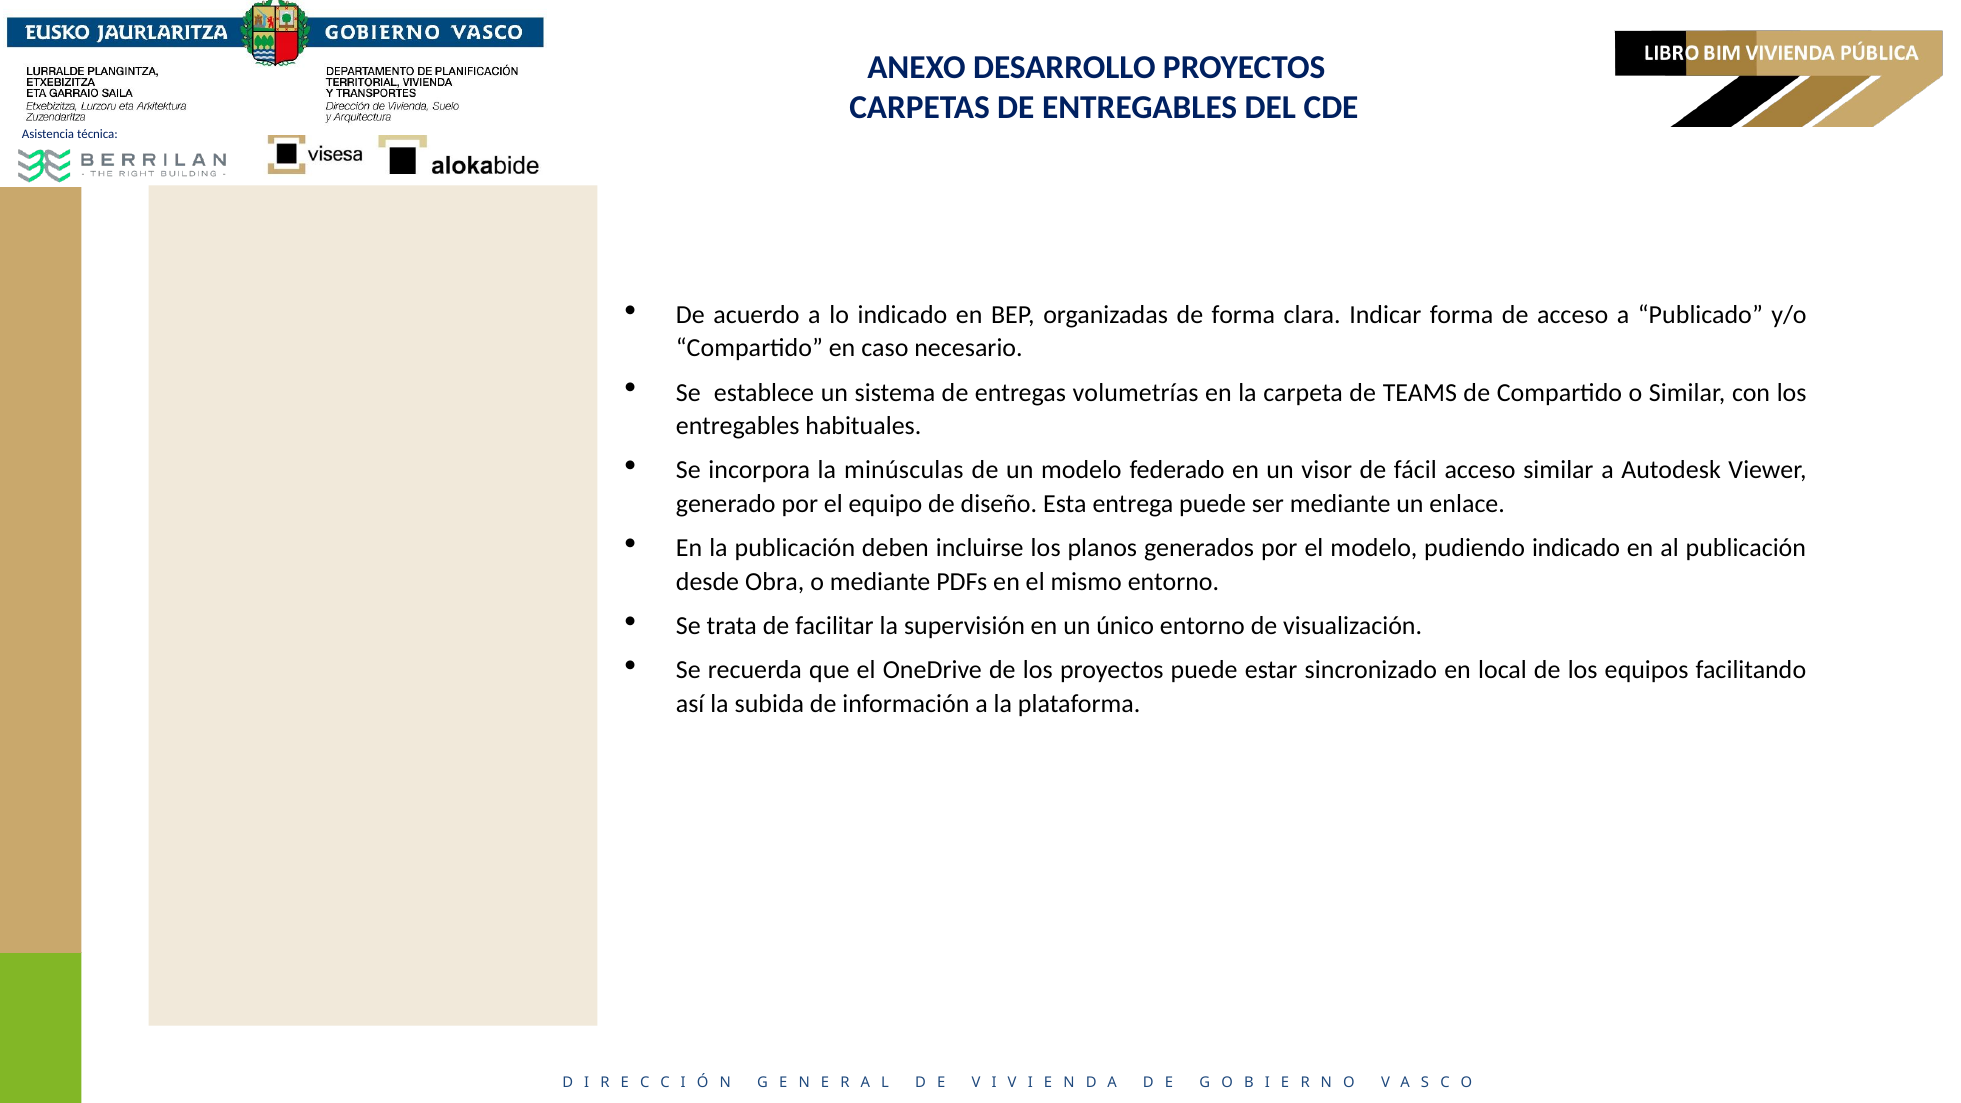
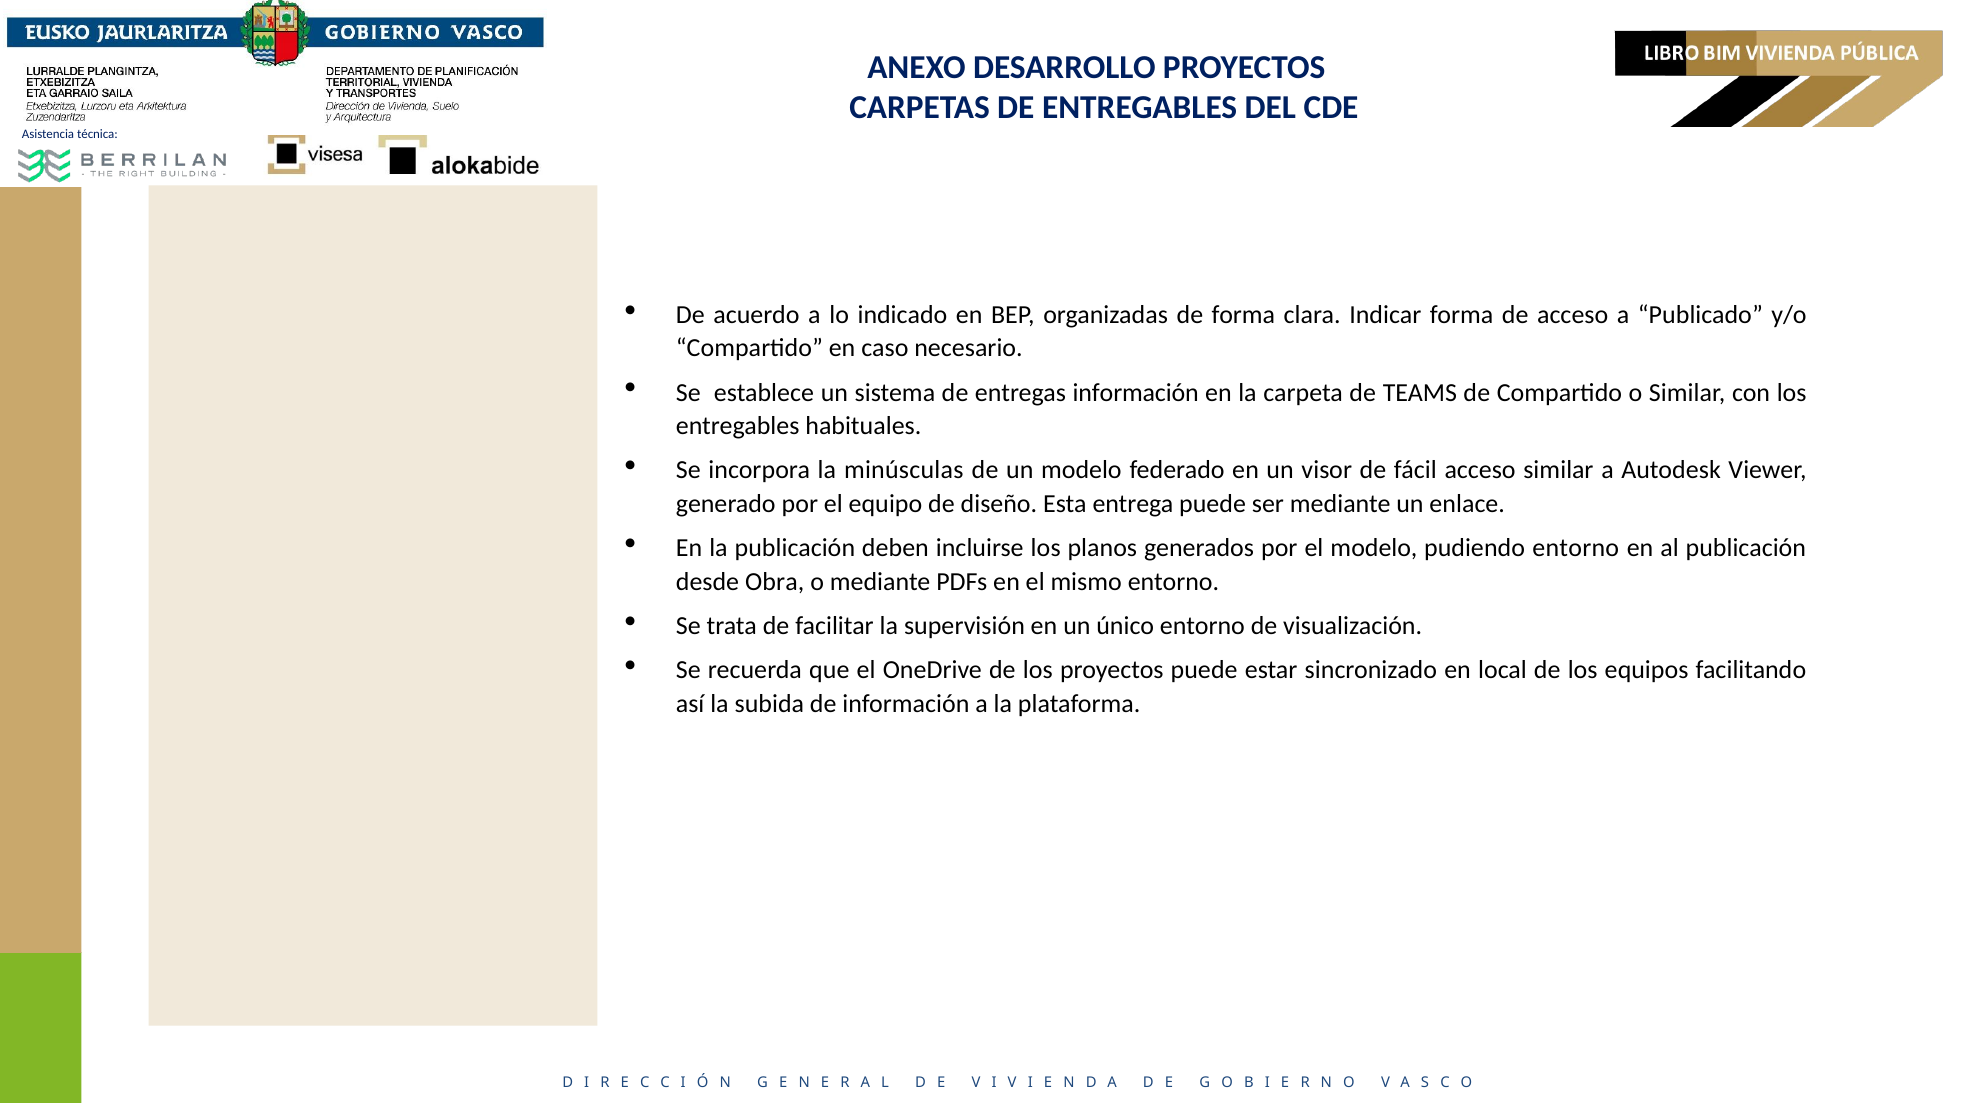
entregas volumetrías: volumetrías -> información (1136, 393)
pudiendo indicado: indicado -> entorno (1576, 548)
